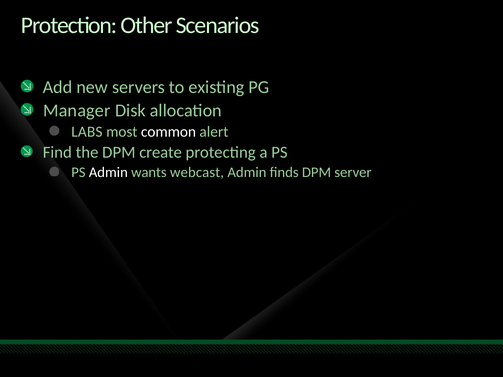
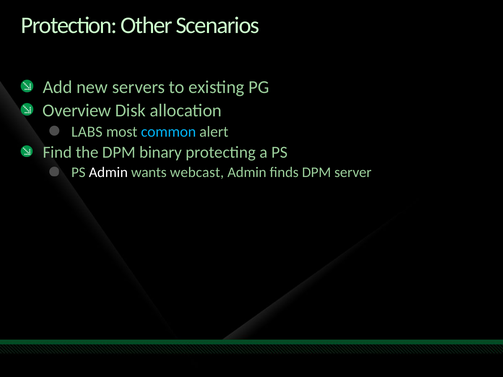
Manager: Manager -> Overview (77, 111)
common colour: white -> light blue (168, 132)
create: create -> binary (161, 152)
